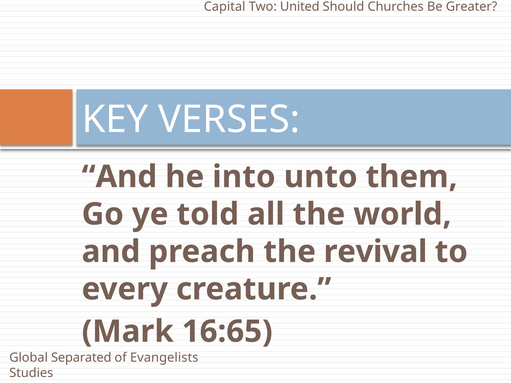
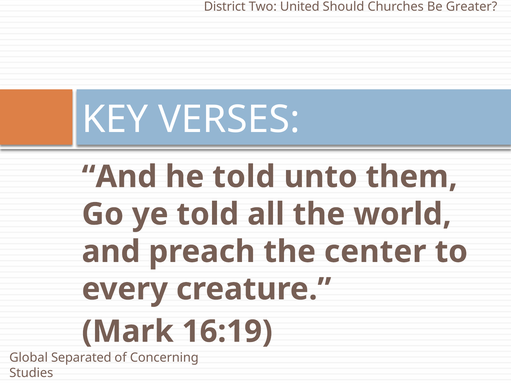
Capital: Capital -> District (225, 7)
he into: into -> told (244, 177)
revival: revival -> center (375, 252)
16:65: 16:65 -> 16:19 (227, 332)
Evangelists: Evangelists -> Concerning (164, 358)
